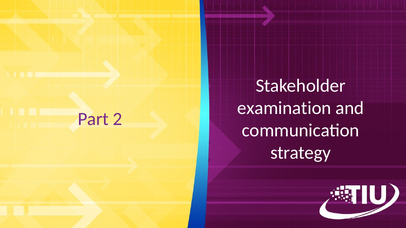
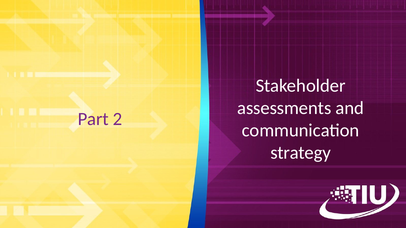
examination: examination -> assessments (284, 108)
